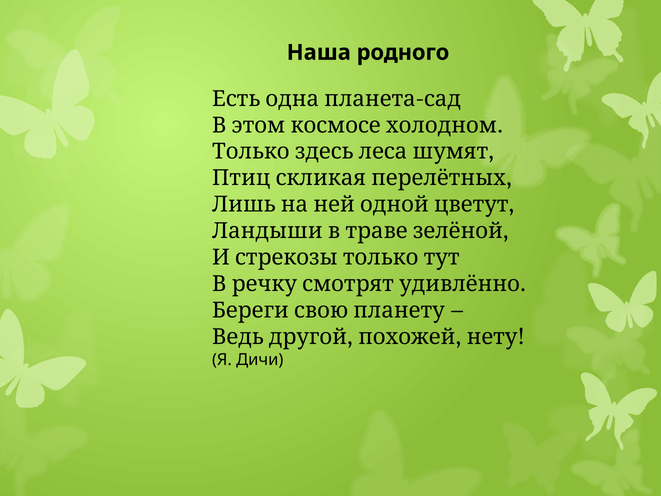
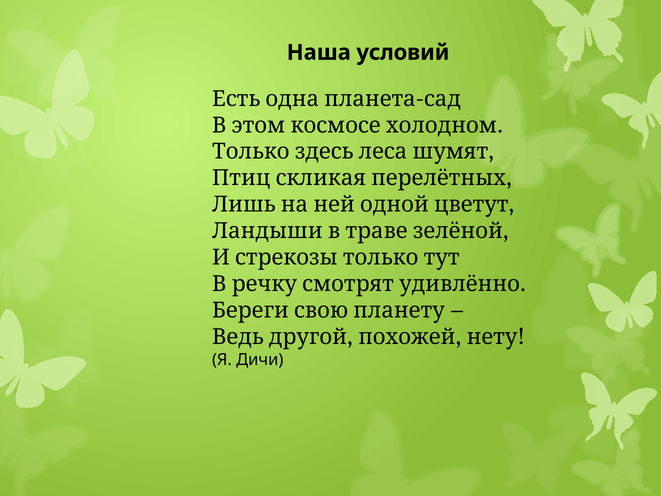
родного: родного -> условий (403, 52)
